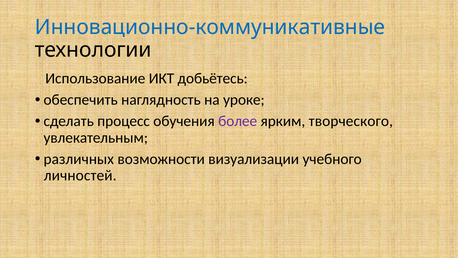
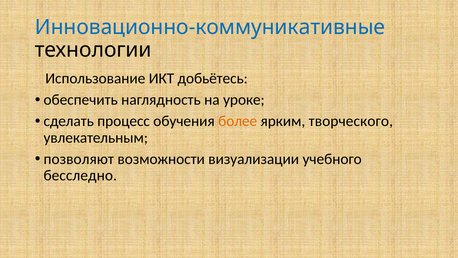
более colour: purple -> orange (238, 121)
различных: различных -> позволяют (79, 159)
личностей: личностей -> бесследно (80, 175)
